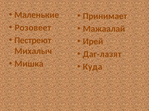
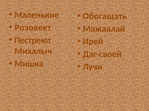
Принимает: Принимает -> Обогащать (105, 16)
Даг-лазят: Даг-лазят -> Даг-своей (102, 54)
Куда: Куда -> Лучи (93, 67)
